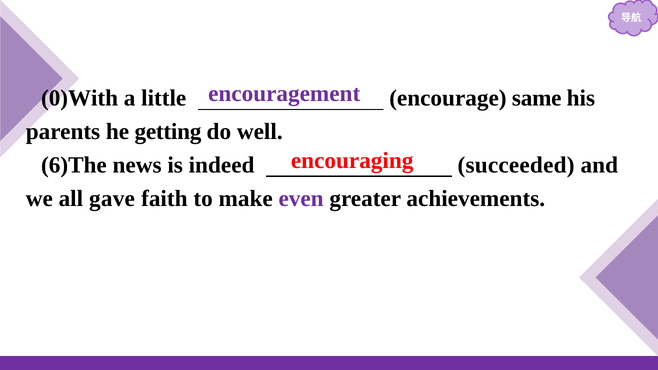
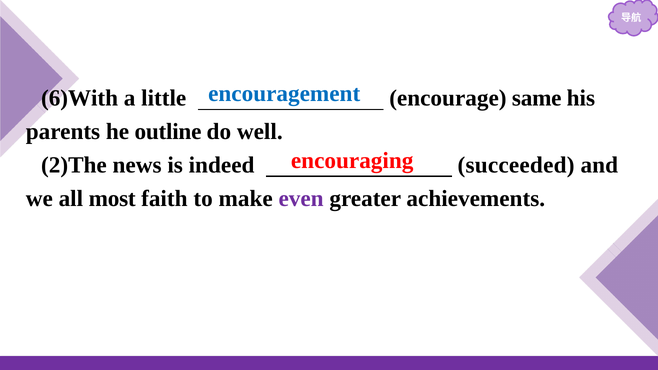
encouragement colour: purple -> blue (284, 94)
0)With: 0)With -> 6)With (80, 98)
getting: getting -> outline (168, 132)
6)The: 6)The -> 2)The (74, 165)
gave: gave -> most (112, 199)
